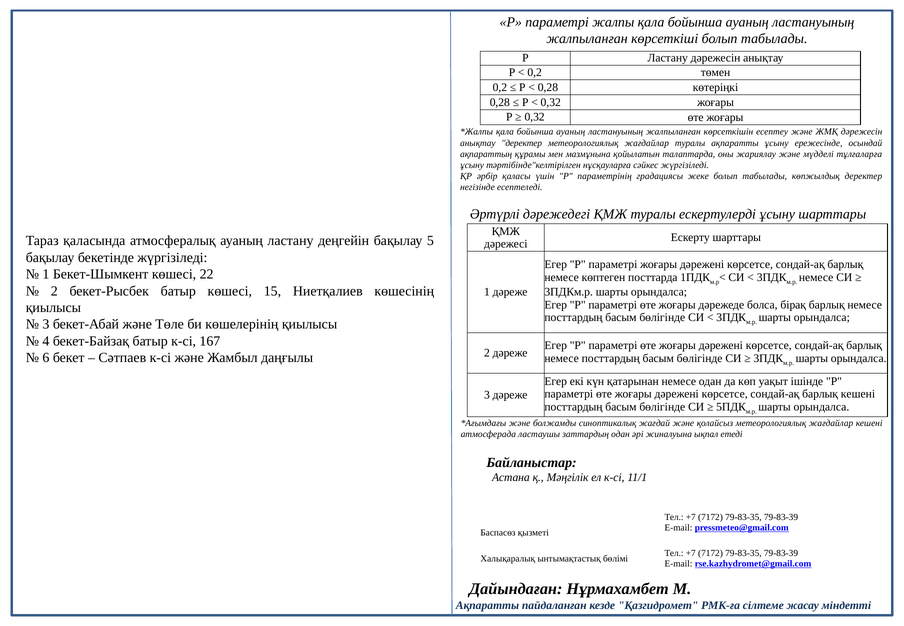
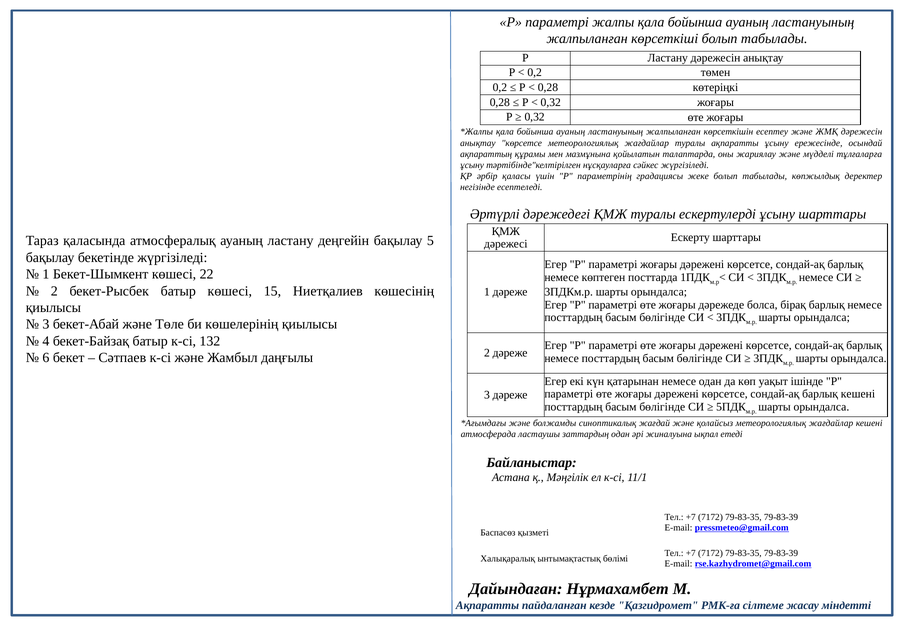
анықтау деректер: деректер -> көрсетсе (522, 143)
167: 167 -> 132 (210, 341)
